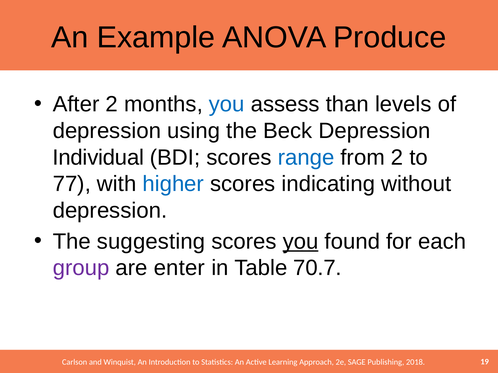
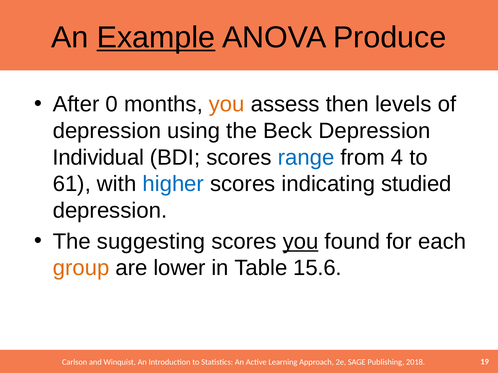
Example underline: none -> present (156, 37)
After 2: 2 -> 0 (112, 104)
you colour: blue -> orange (227, 104)
than: than -> then (347, 104)
from 2: 2 -> 4 (397, 158)
77: 77 -> 61 (72, 184)
without: without -> studied (416, 184)
group colour: purple -> orange (81, 268)
enter: enter -> lower (180, 268)
70.7: 70.7 -> 15.6 (317, 268)
